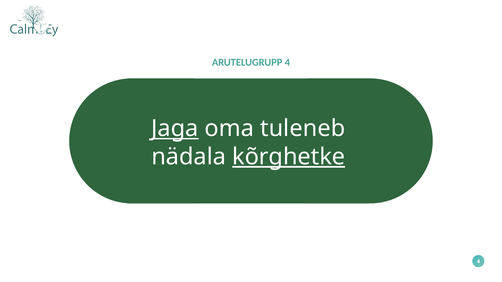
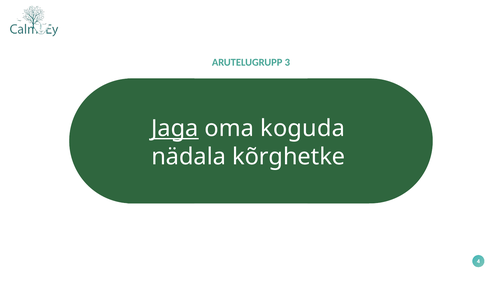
ARUTELUGRUPP 4: 4 -> 3 (287, 63)
tuleneb: tuleneb -> koguda (303, 129)
kõrghetke underline: present -> none (289, 157)
